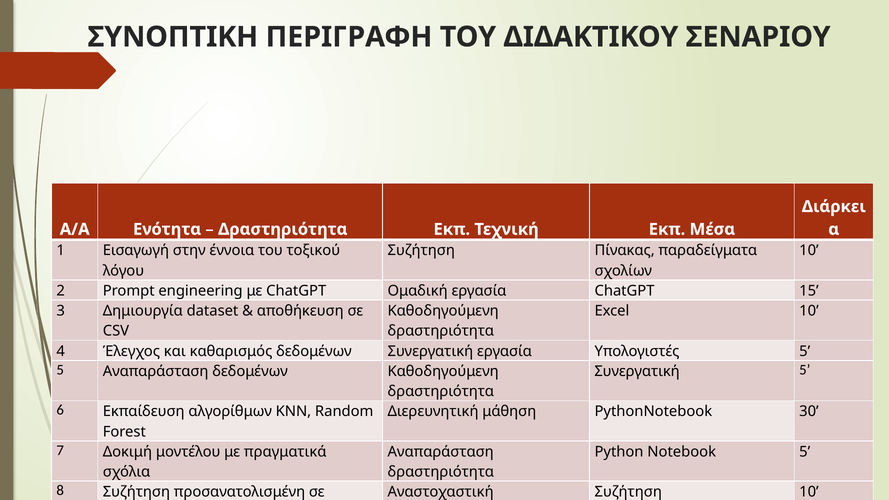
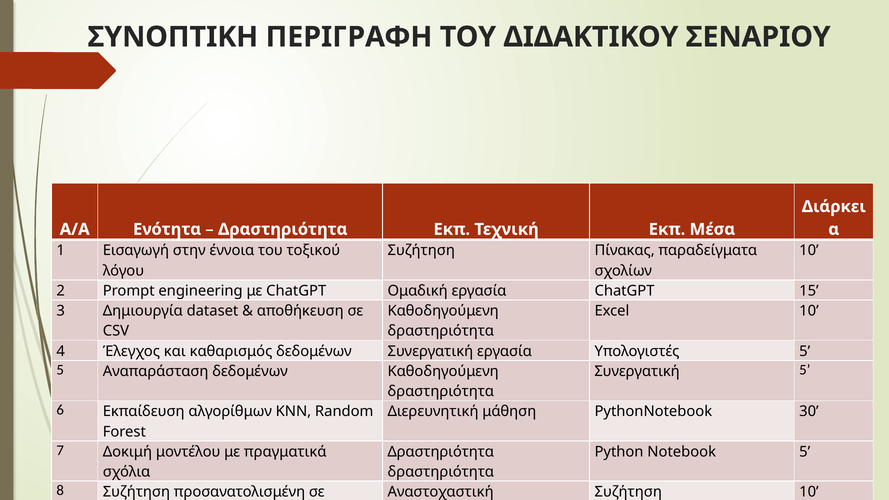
Αναπαράσταση: Αναπαράσταση -> Δραστηριότητα (441, 452)
